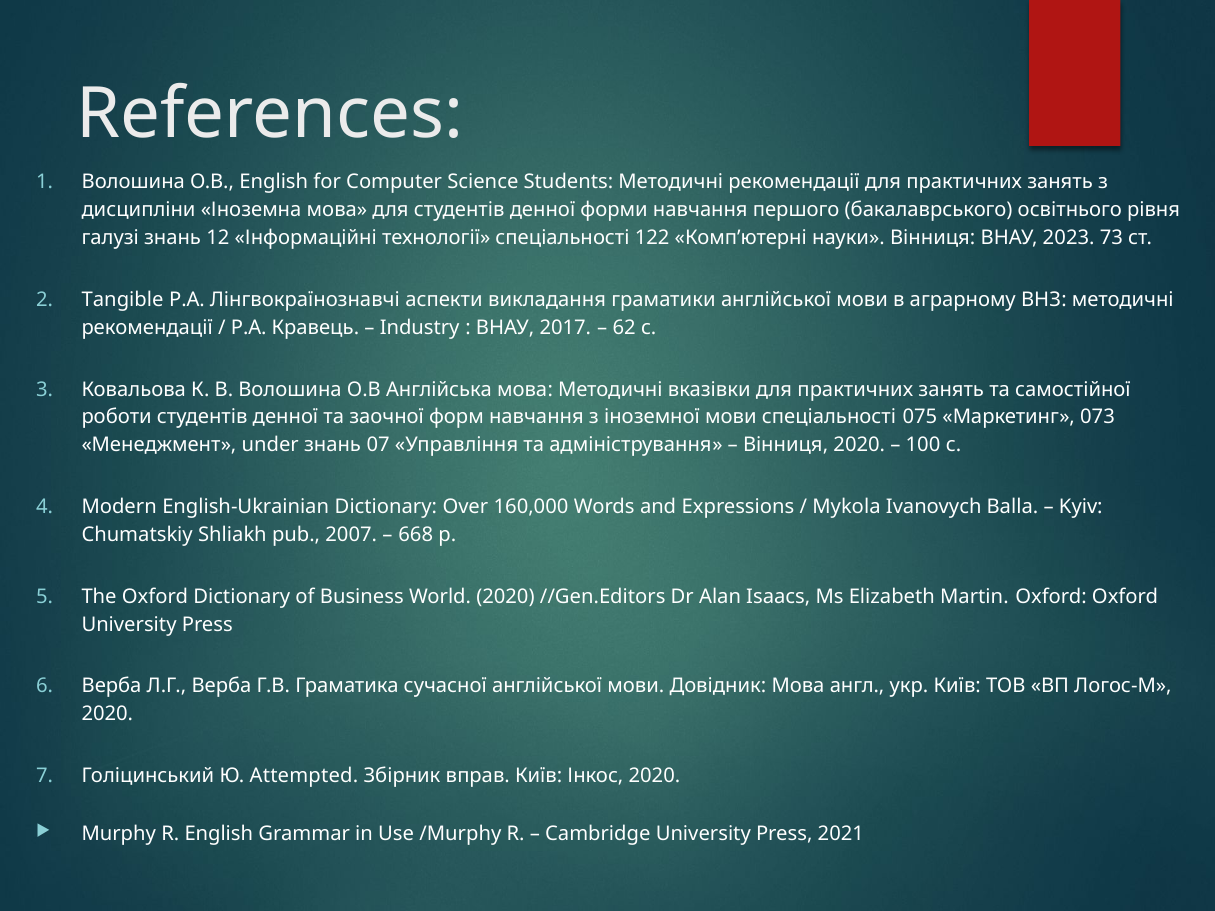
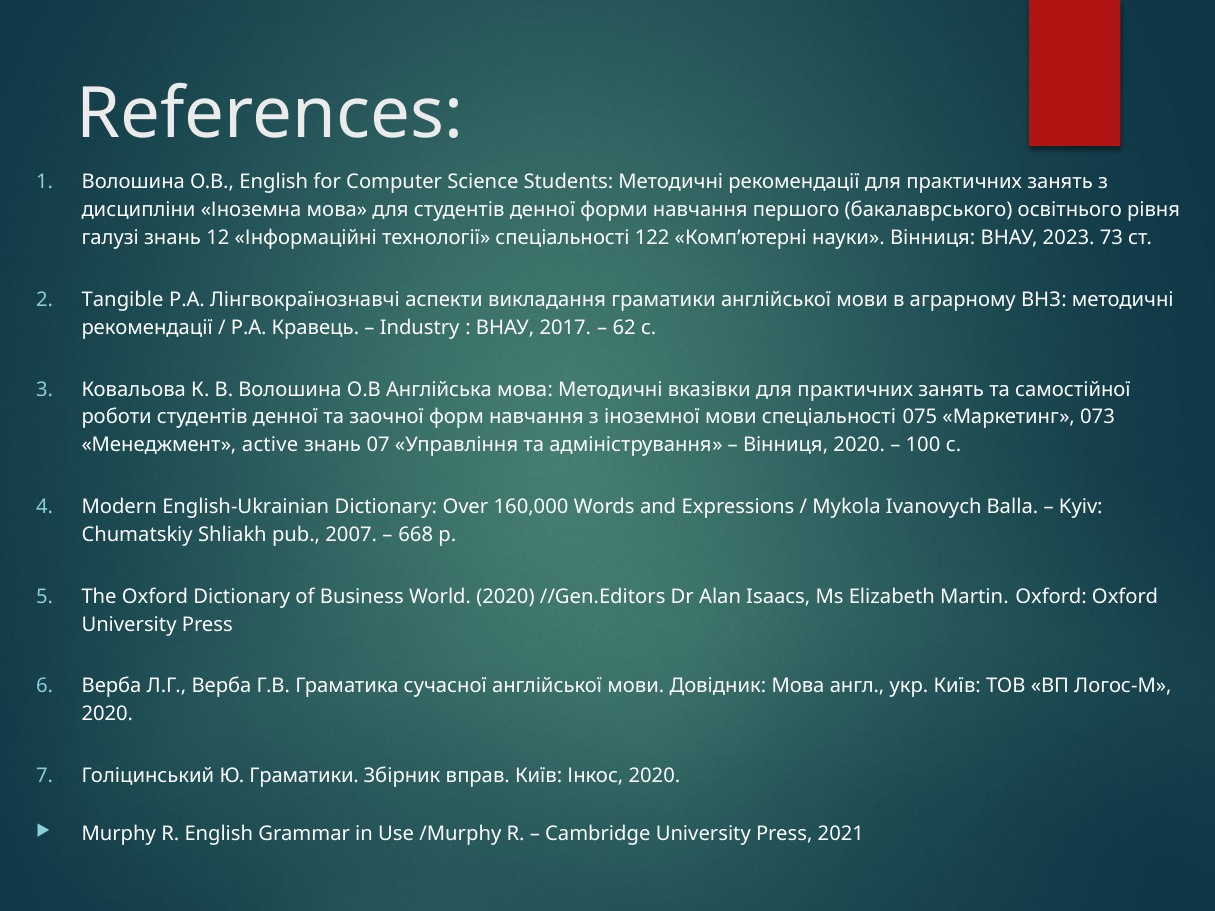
under: under -> active (270, 445)
Ю Attempted: Attempted -> Граматики (304, 776)
